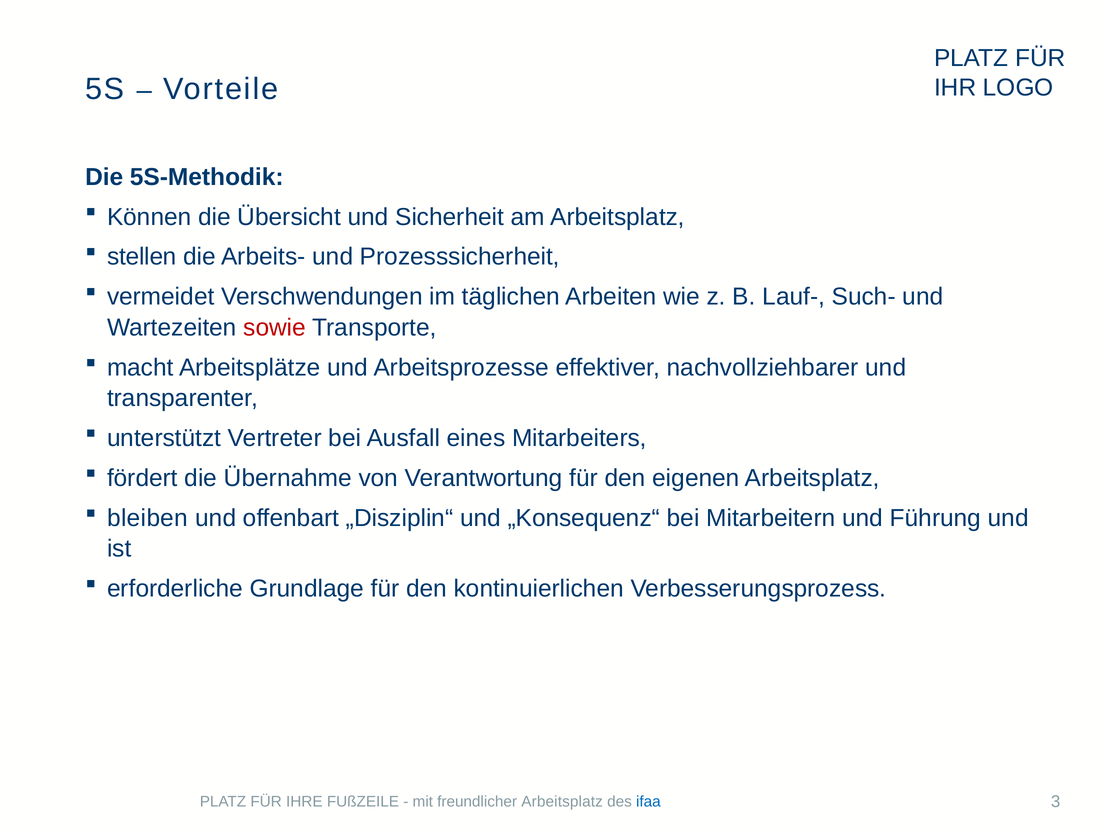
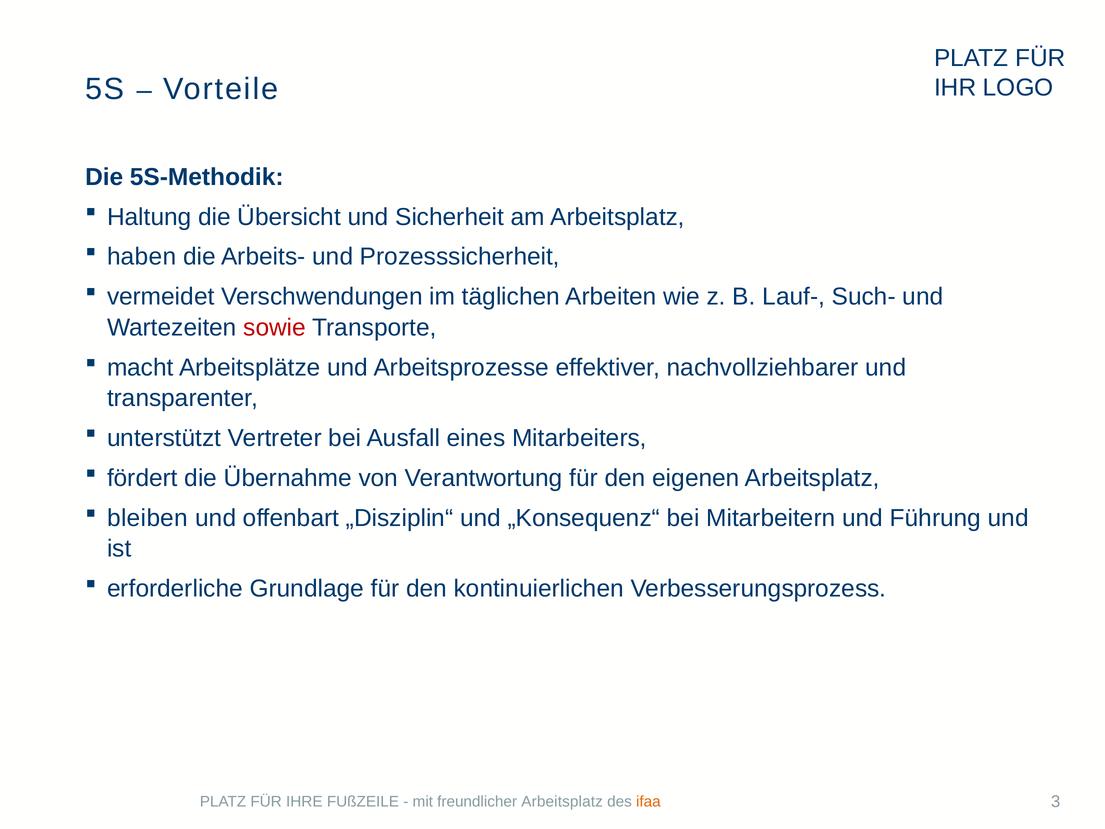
Können: Können -> Haltung (149, 217)
stellen: stellen -> haben (142, 257)
ifaa colour: blue -> orange (648, 801)
